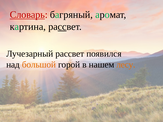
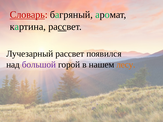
большой colour: orange -> purple (39, 65)
